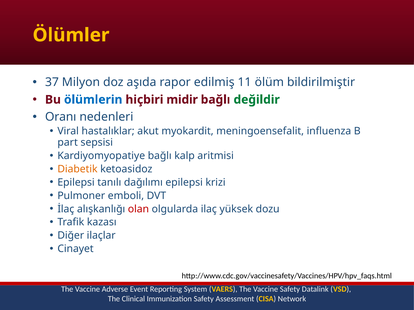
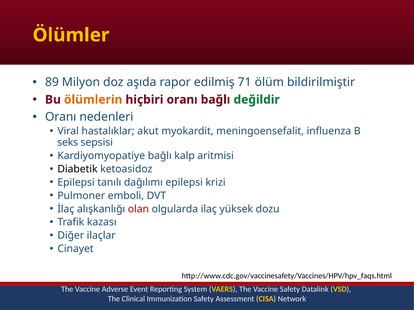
37: 37 -> 89 (52, 82)
11: 11 -> 71 (245, 82)
ölümlerin colour: blue -> orange (93, 100)
hiçbiri midir: midir -> oranı (182, 100)
part: part -> seks (68, 143)
Diabetik colour: orange -> black (78, 169)
